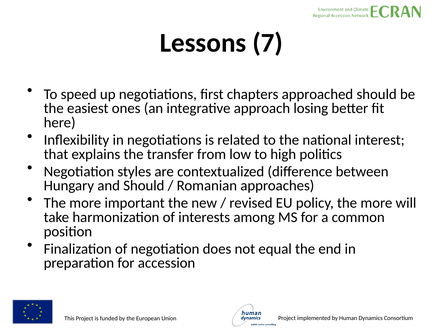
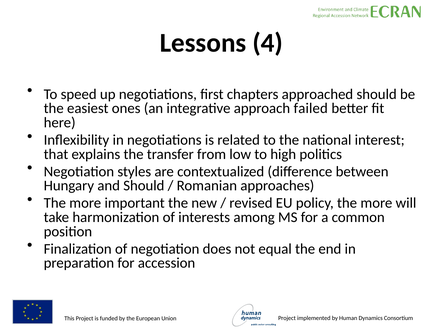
7: 7 -> 4 (268, 43)
losing: losing -> failed (311, 108)
